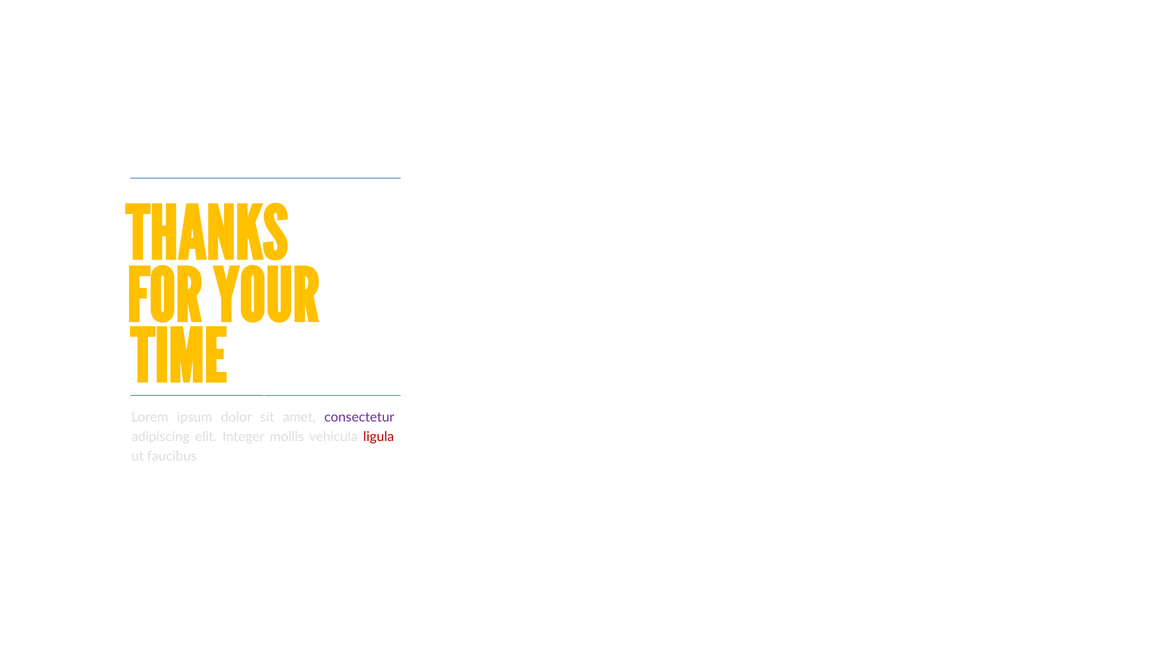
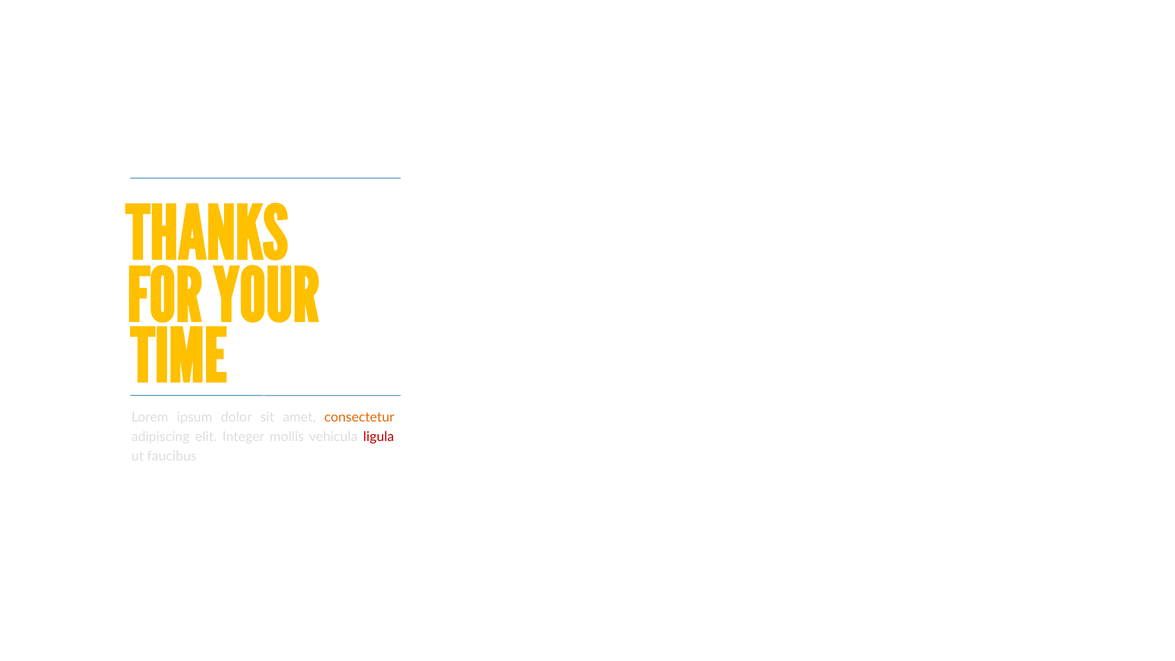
consectetur colour: purple -> orange (359, 417)
